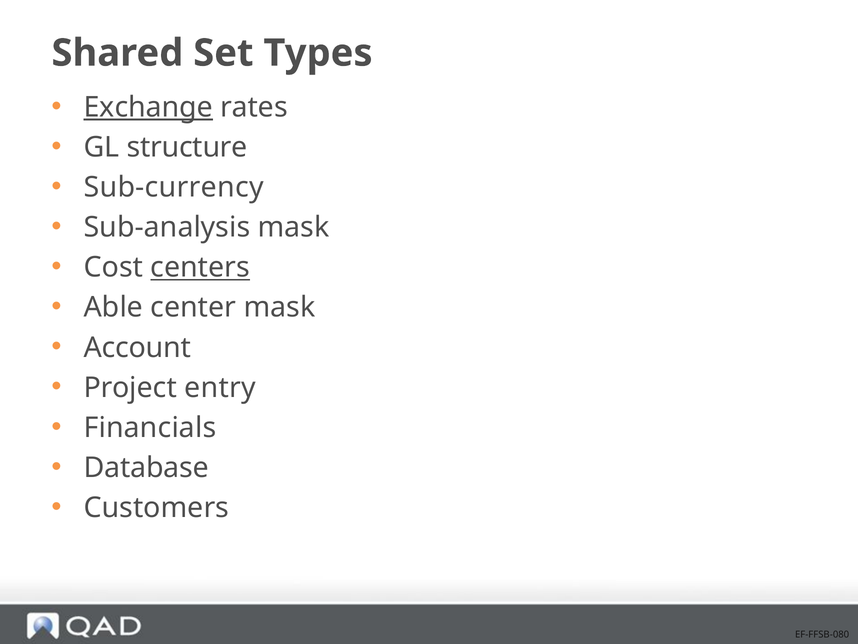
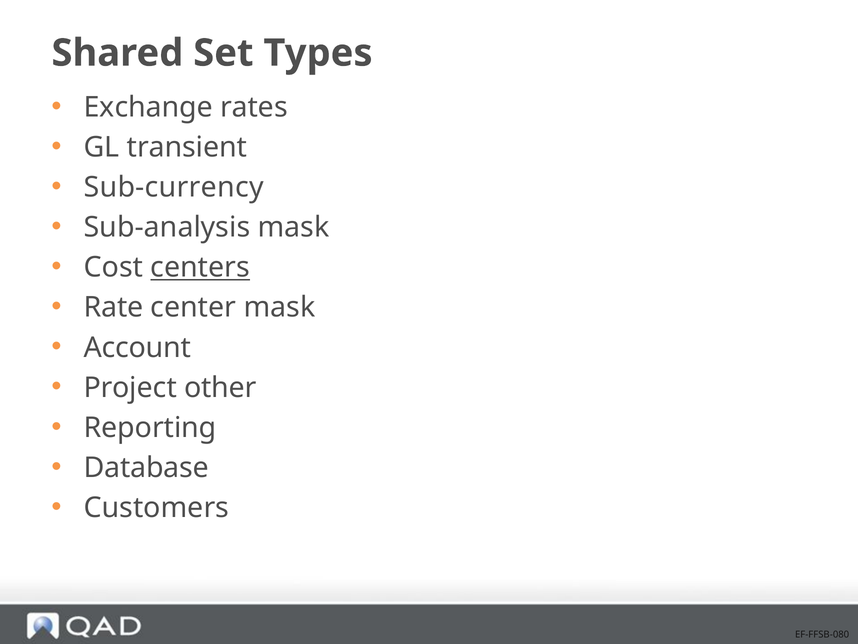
Exchange underline: present -> none (148, 107)
structure: structure -> transient (187, 147)
Able: Able -> Rate (113, 307)
entry: entry -> other (220, 387)
Financials: Financials -> Reporting (150, 427)
